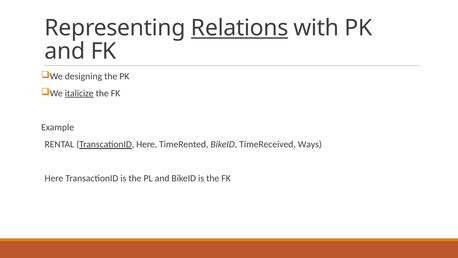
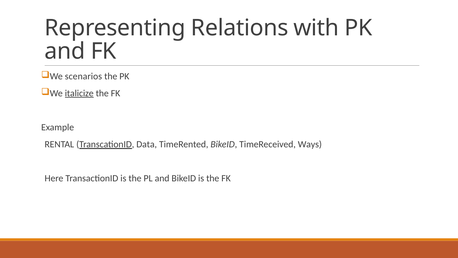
Relations underline: present -> none (240, 28)
designing: designing -> scenarios (83, 76)
TranscationID Here: Here -> Data (147, 144)
